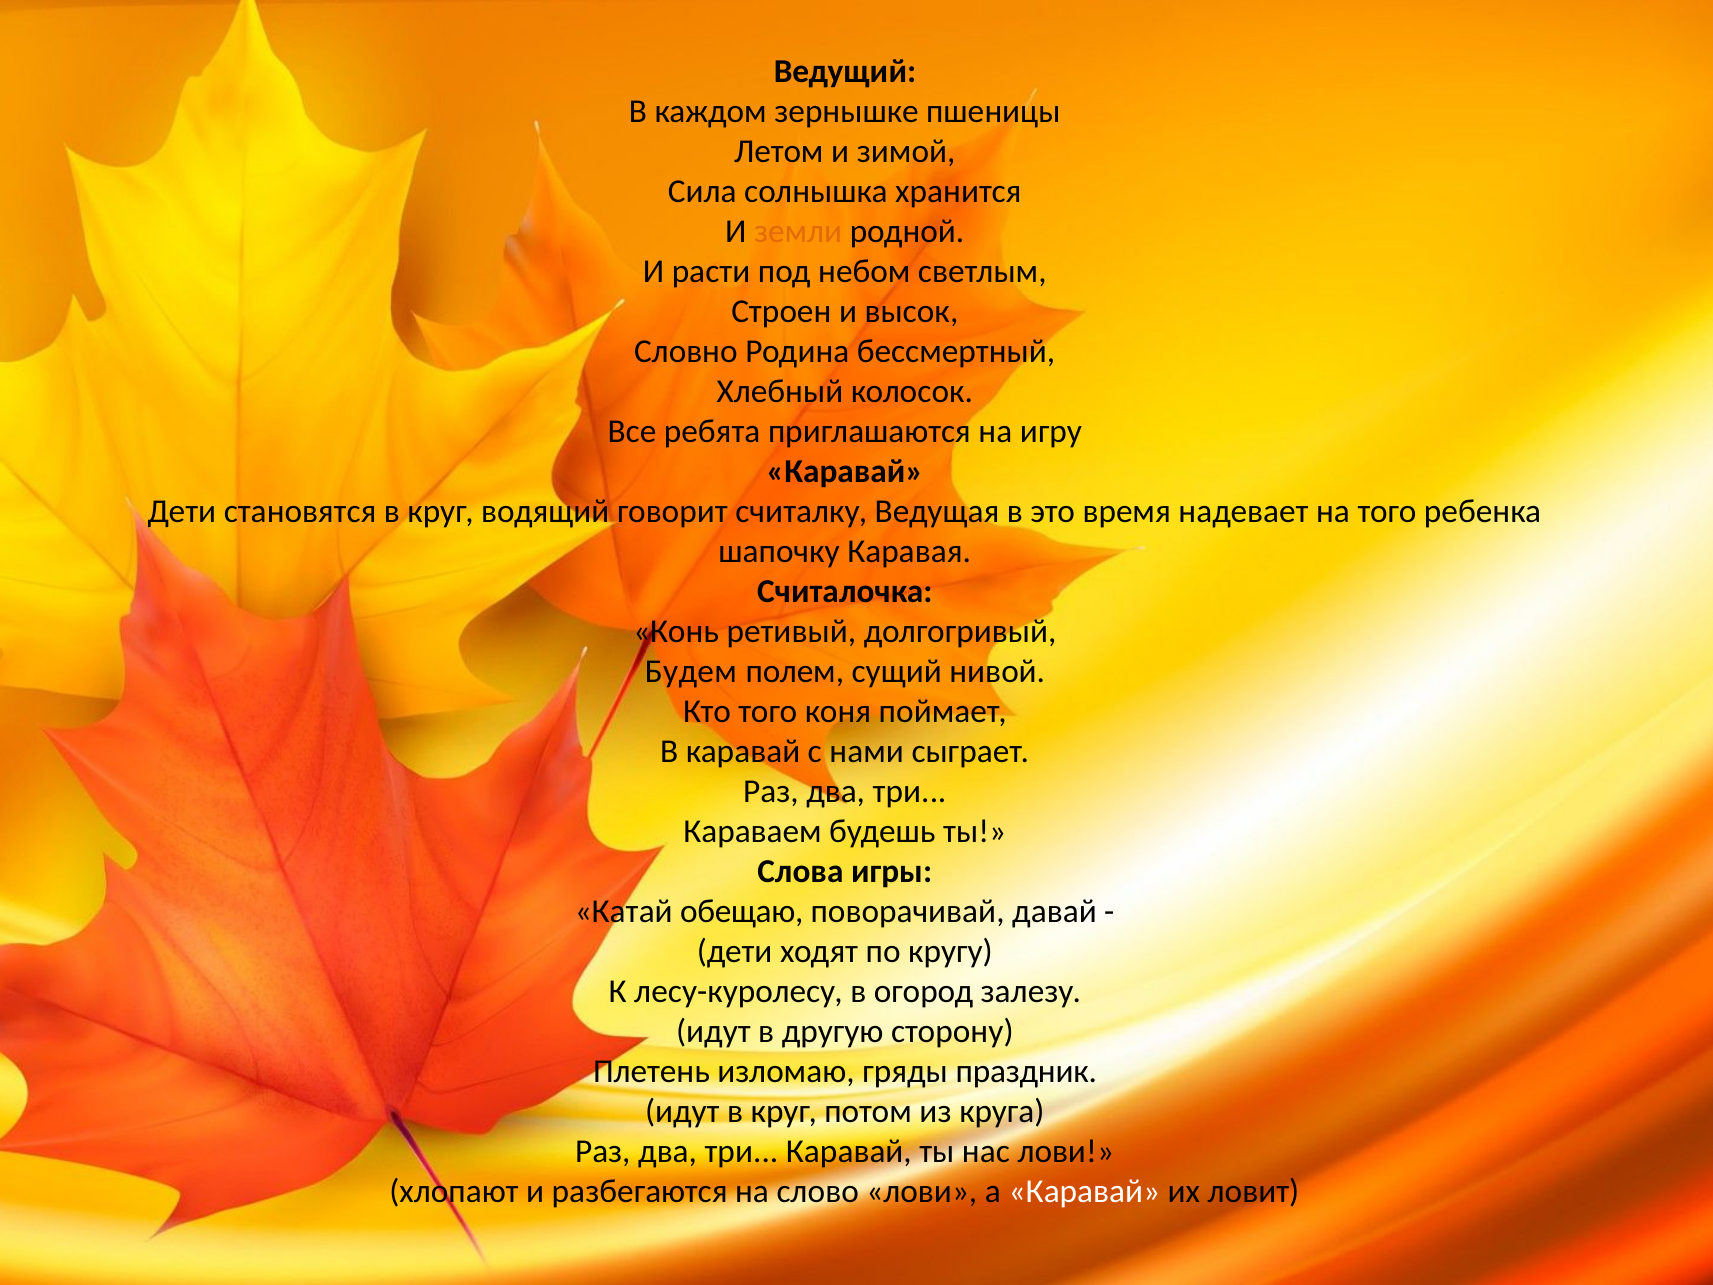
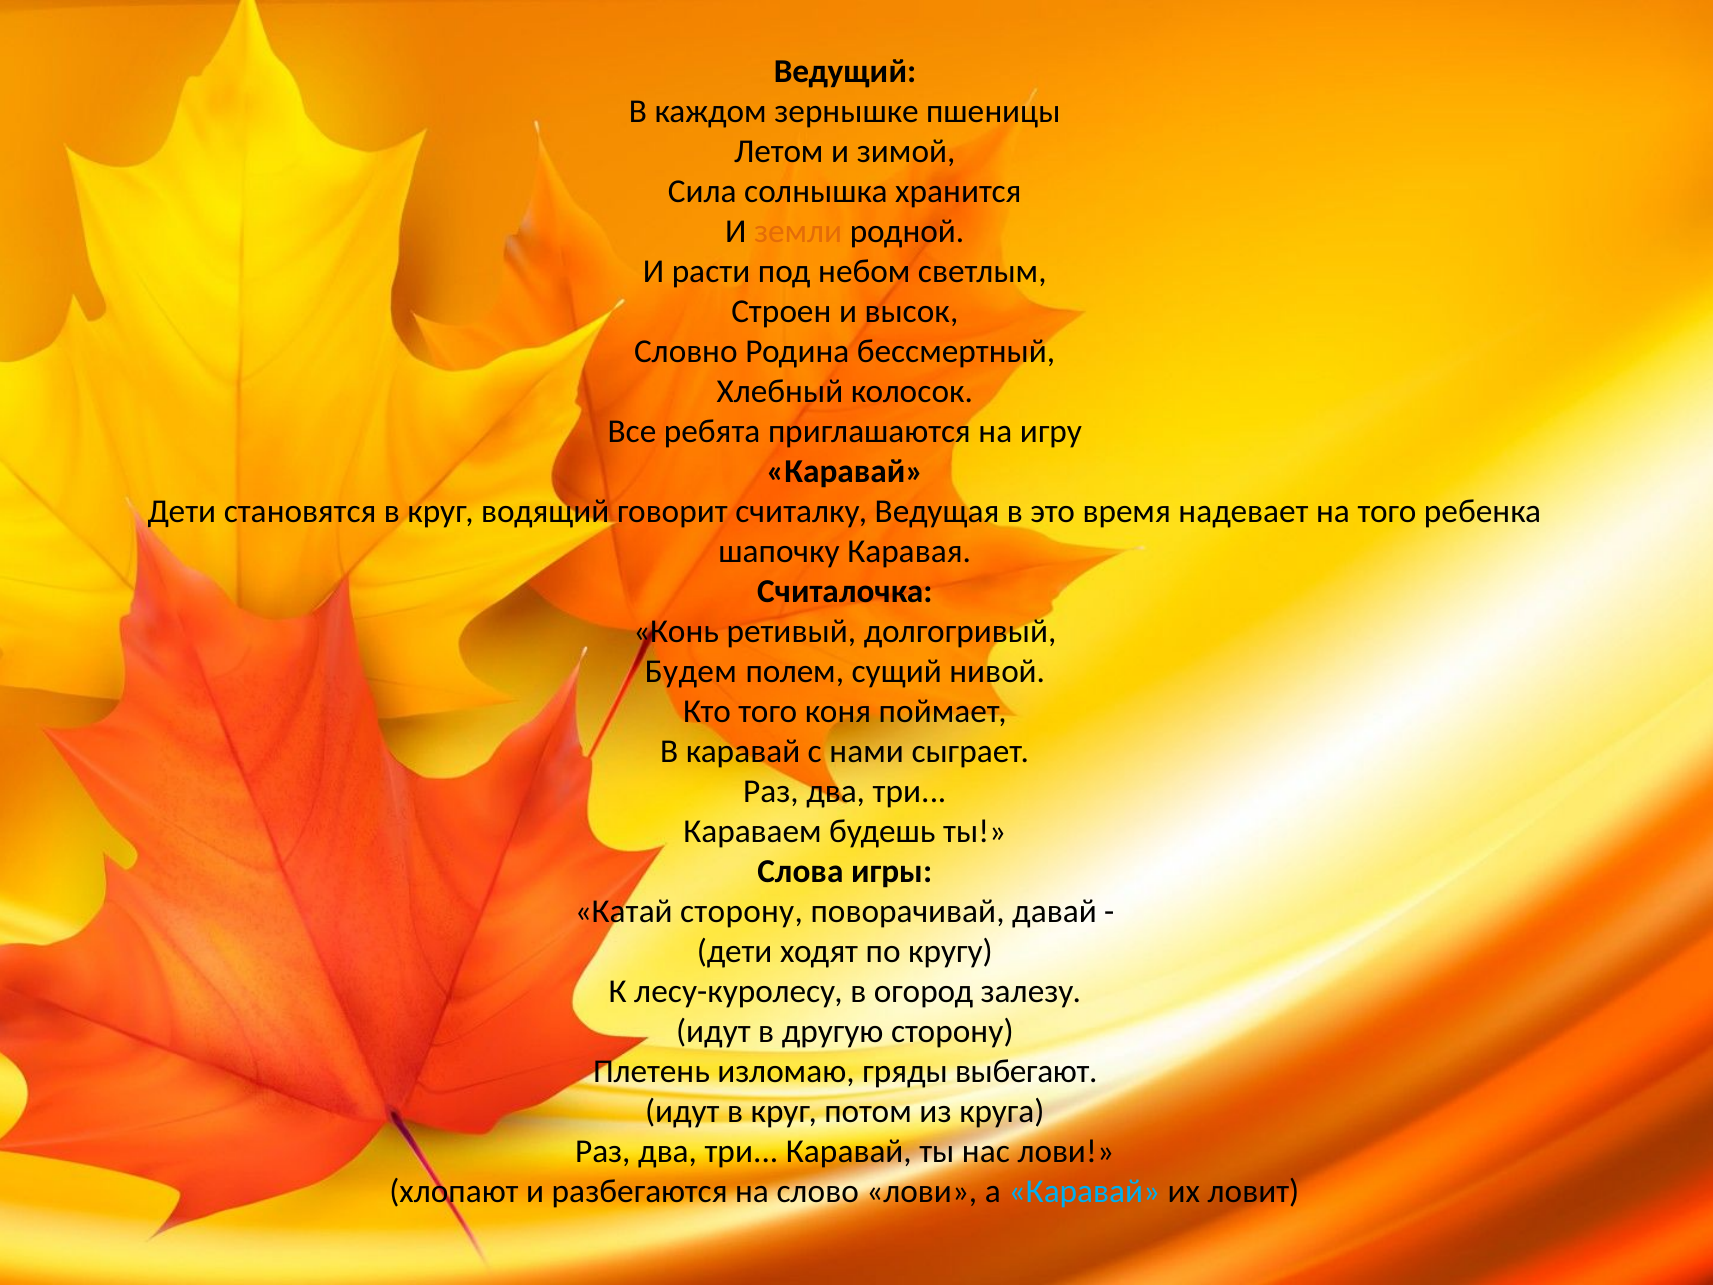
Катай обещаю: обещаю -> сторону (741, 911)
праздник: праздник -> выбегают (1026, 1071)
Каравай colour: white -> light blue (1084, 1191)
